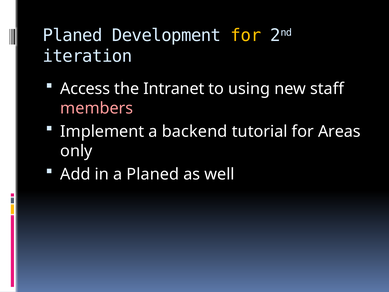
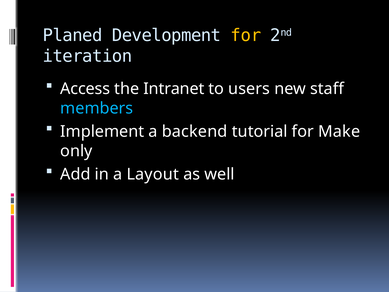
using: using -> users (249, 89)
members colour: pink -> light blue (97, 108)
Areas: Areas -> Make (339, 131)
a Planed: Planed -> Layout (153, 174)
